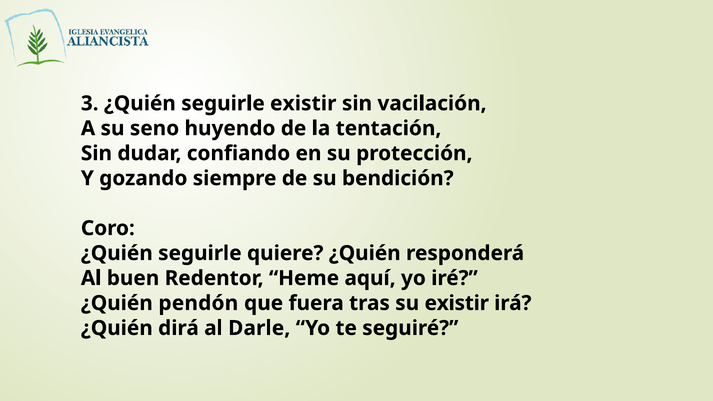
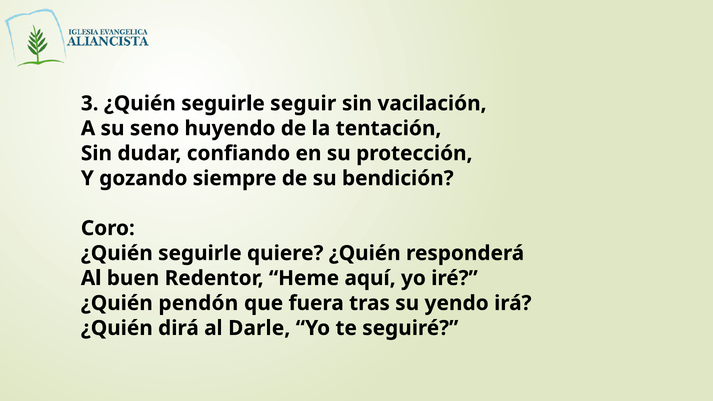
seguirle existir: existir -> seguir (303, 103)
su existir: existir -> yendo (457, 303)
